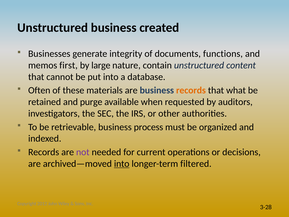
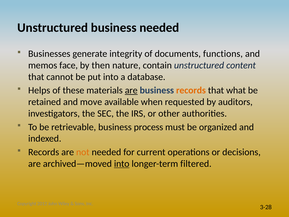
business created: created -> needed (159, 28)
first: first -> face (69, 65)
large: large -> then (101, 65)
Often: Often -> Helps (39, 90)
are underline: none -> present (131, 90)
purge: purge -> move (91, 102)
not colour: purple -> orange (83, 152)
